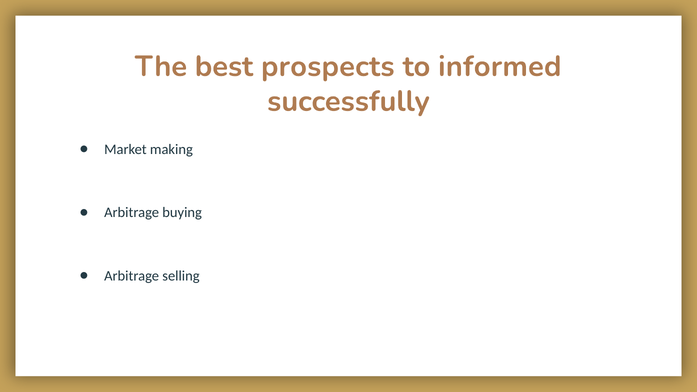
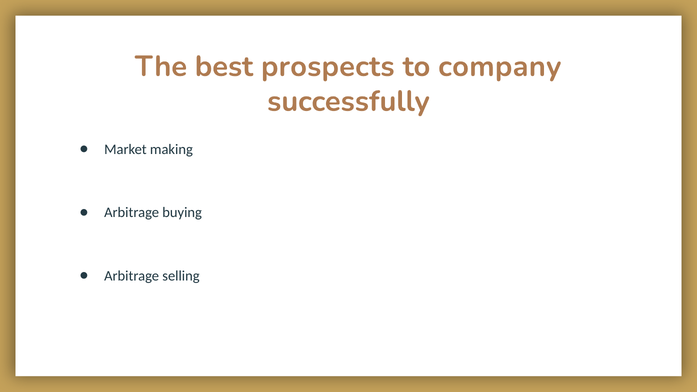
informed: informed -> company (500, 66)
